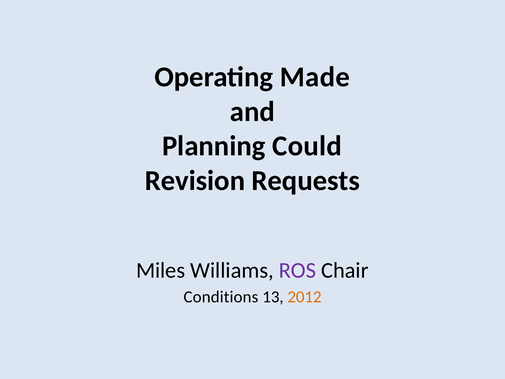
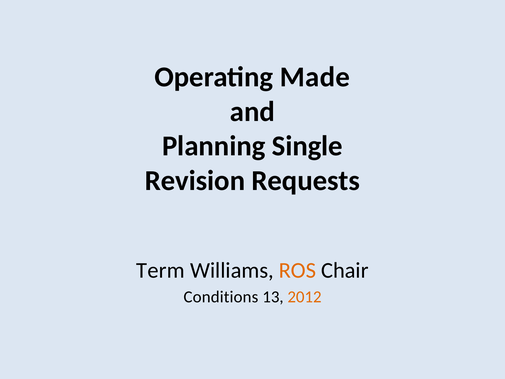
Could: Could -> Single (307, 146)
Miles: Miles -> Term (161, 270)
ROS colour: purple -> orange (297, 270)
